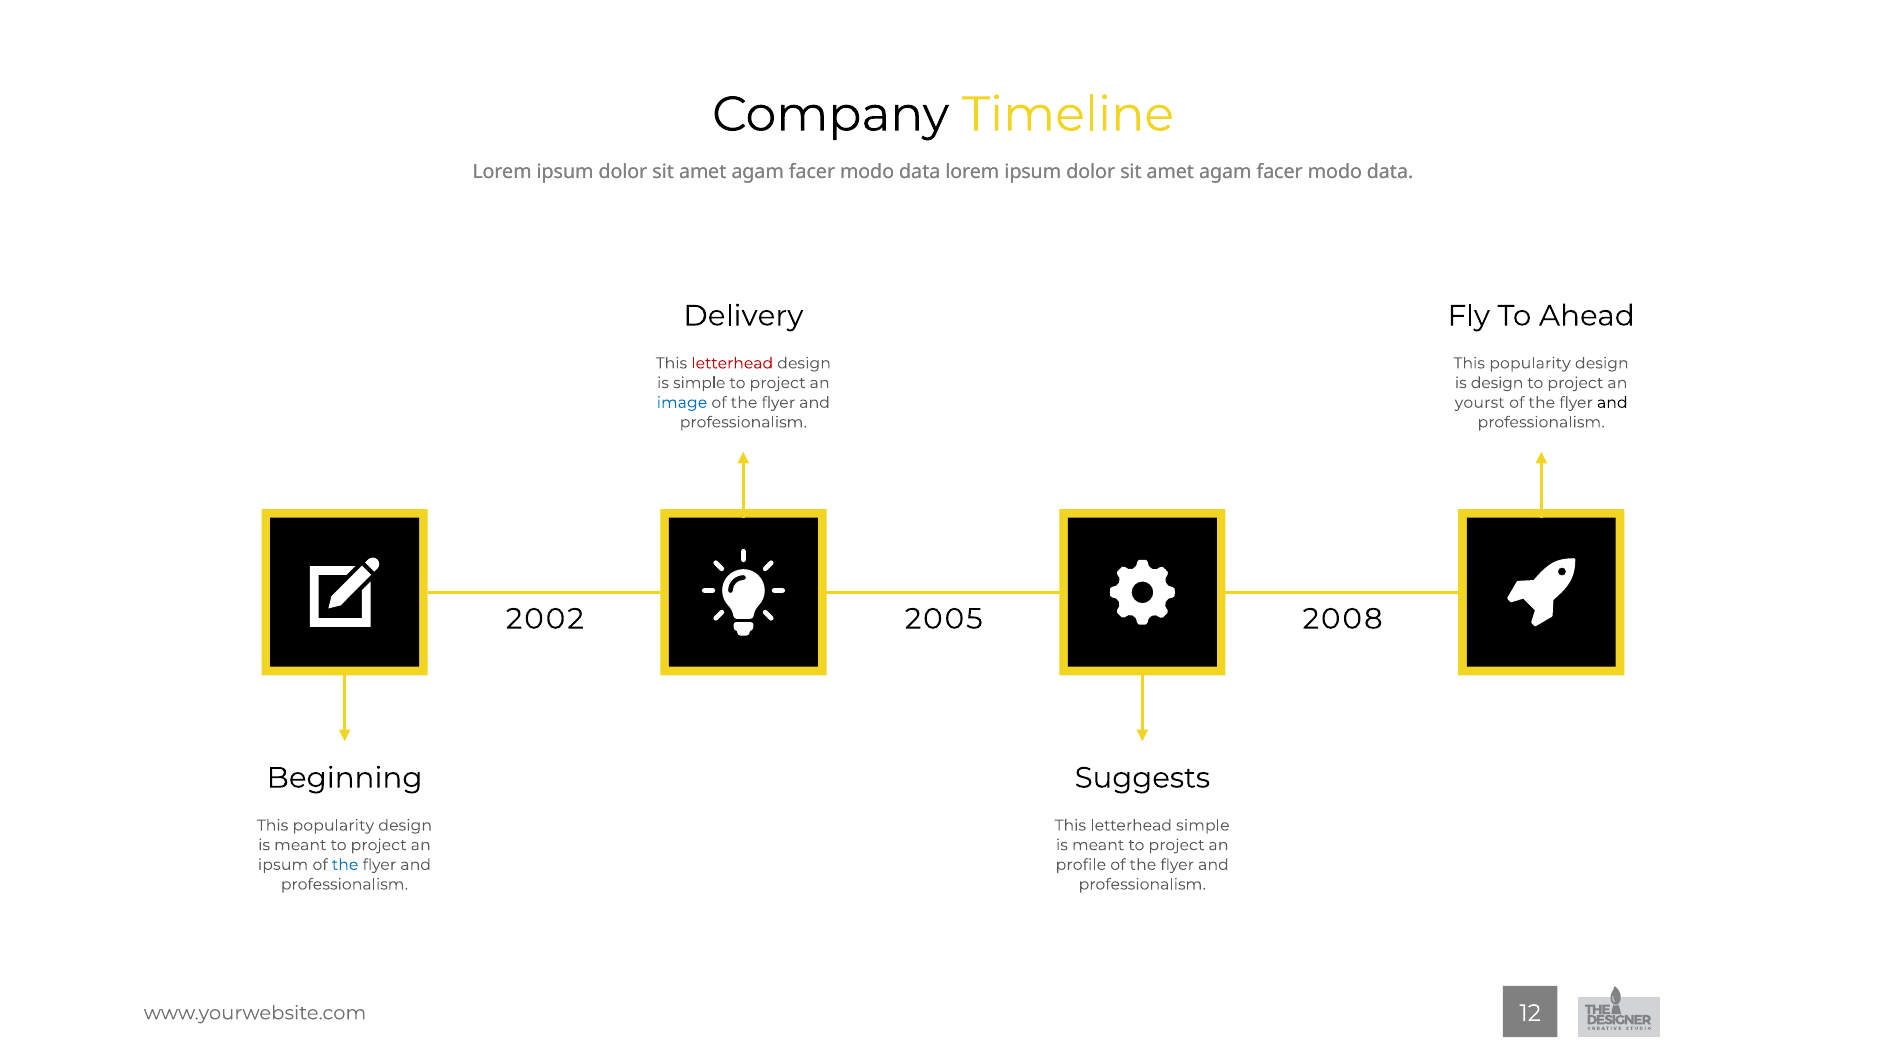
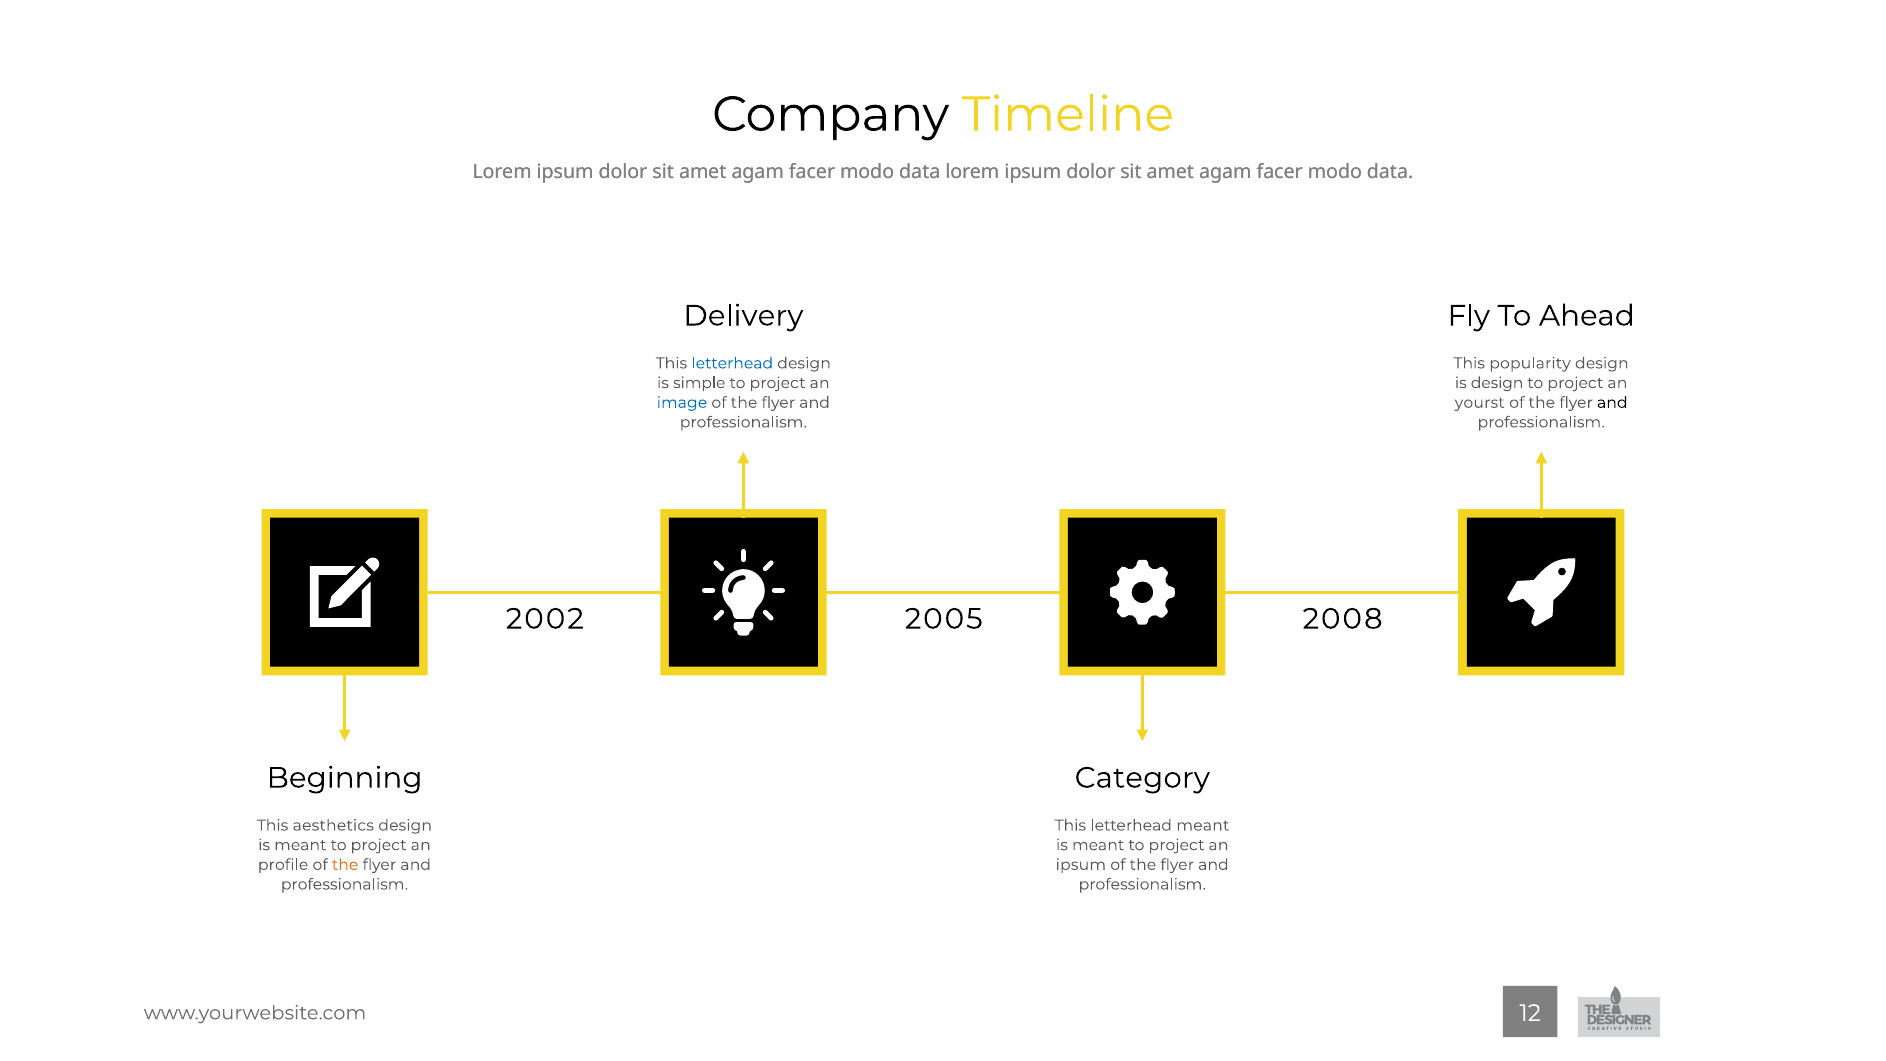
letterhead colour: red -> blue (732, 363)
Suggests: Suggests -> Category (1142, 778)
popularity: popularity -> aesthetics (333, 825)
letterhead simple: simple -> meant (1203, 825)
ipsum: ipsum -> profile (283, 865)
the colour: blue -> orange (345, 865)
profile: profile -> ipsum (1081, 865)
